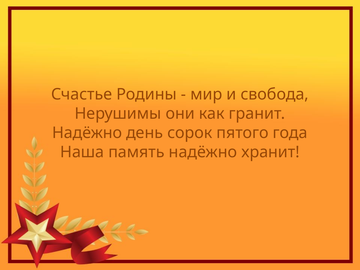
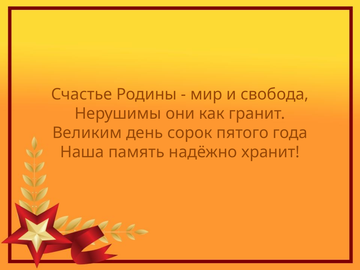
Надёжно: Надёжно -> Великим (87, 133)
